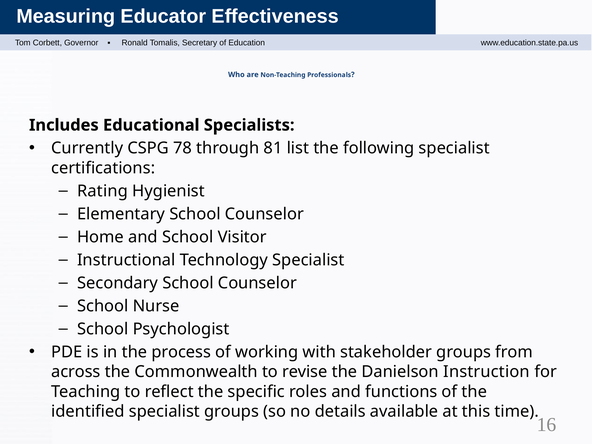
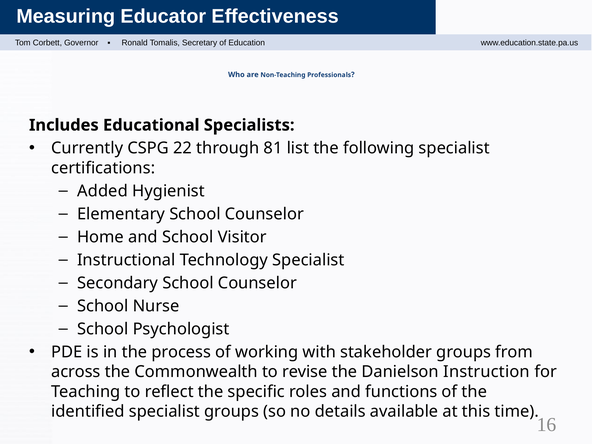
78: 78 -> 22 (183, 148)
Rating: Rating -> Added (103, 191)
